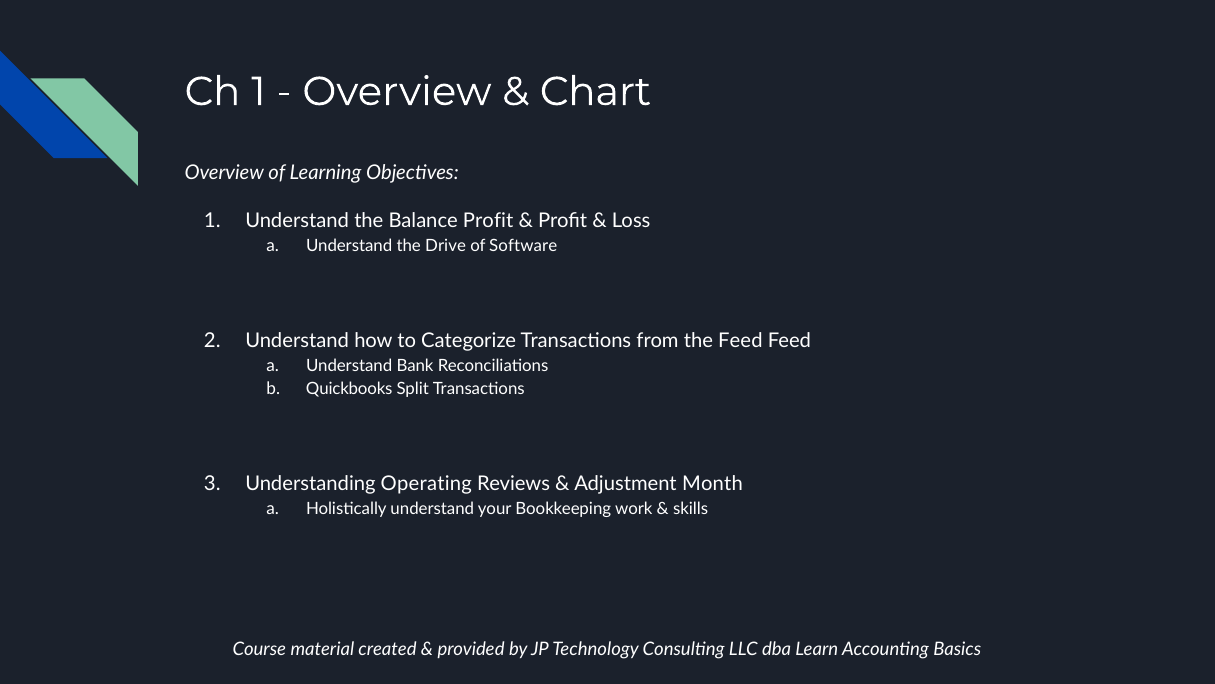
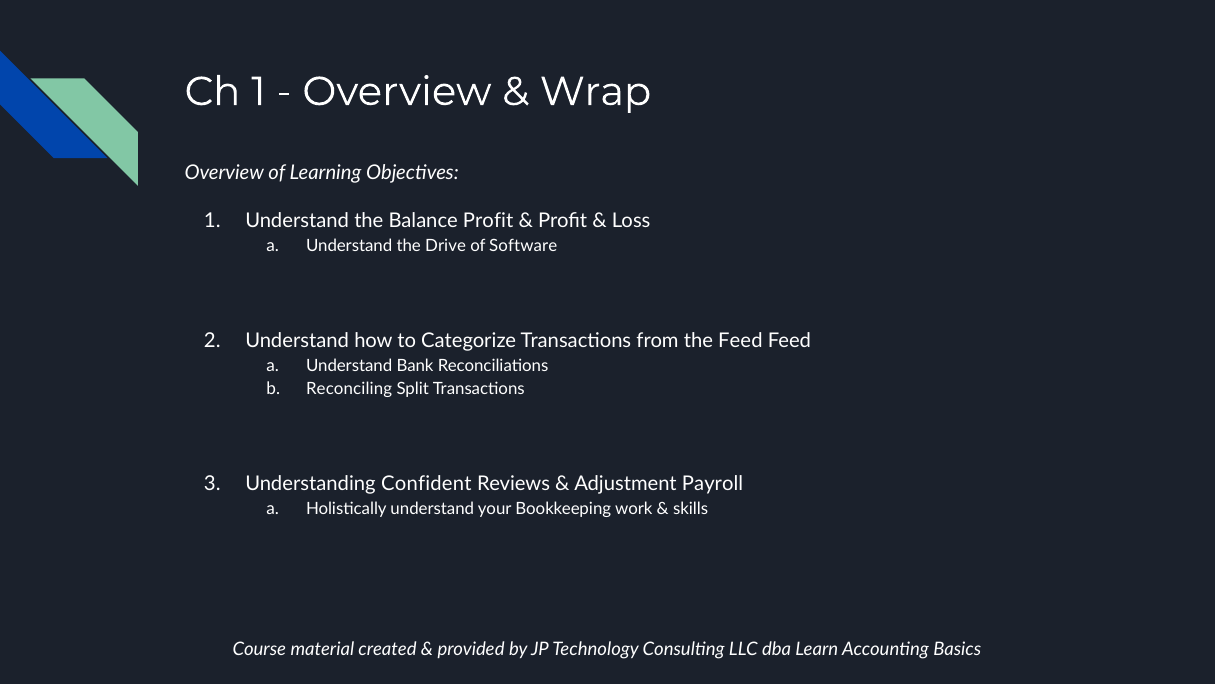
Chart: Chart -> Wrap (596, 92)
Quickbooks: Quickbooks -> Reconciling (349, 389)
Operating: Operating -> Confident (426, 483)
Month: Month -> Payroll (713, 483)
